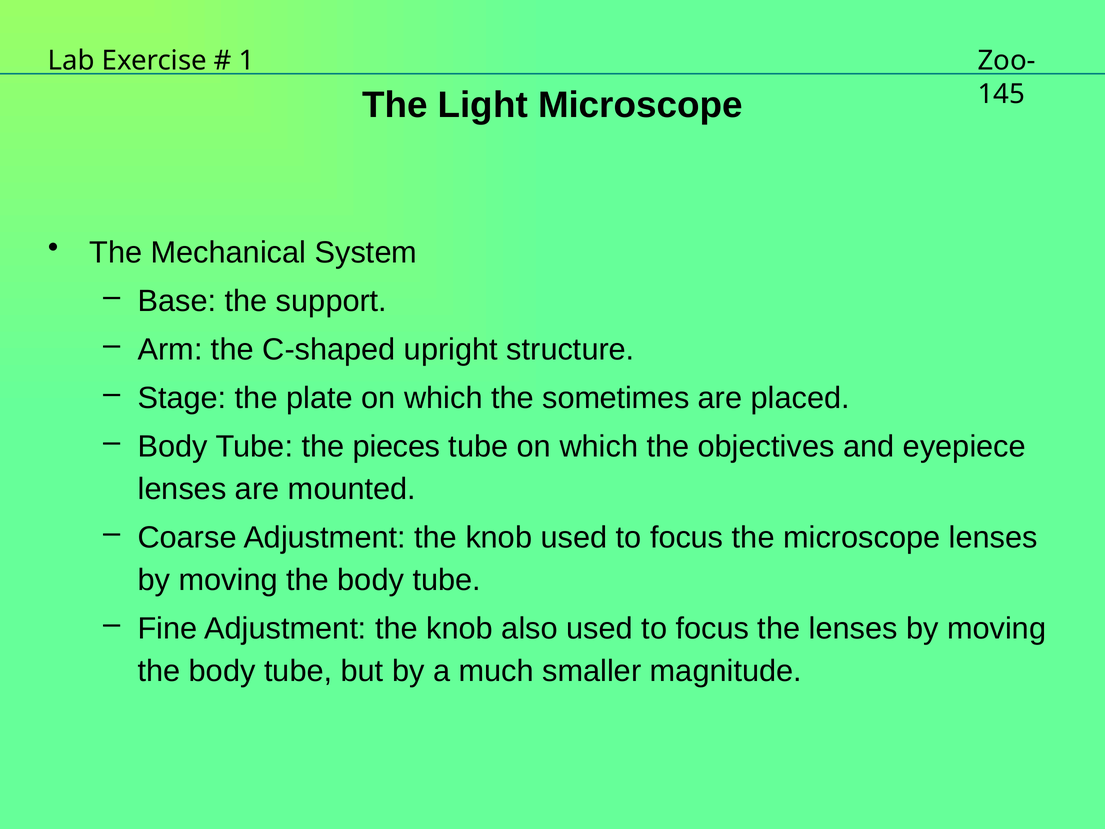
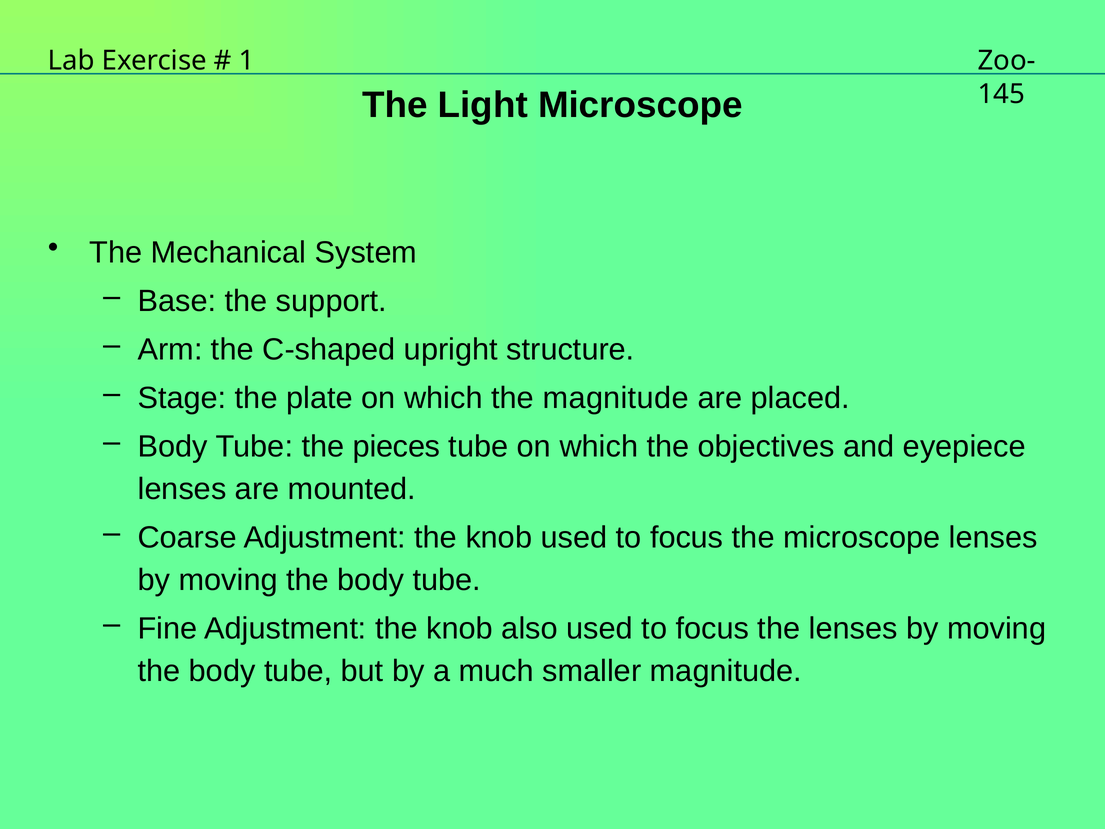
the sometimes: sometimes -> magnitude (616, 398)
